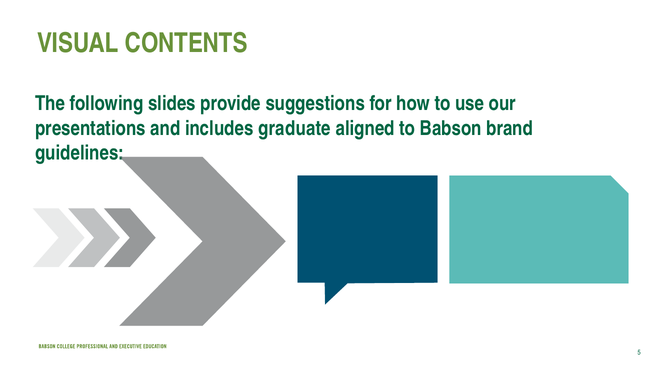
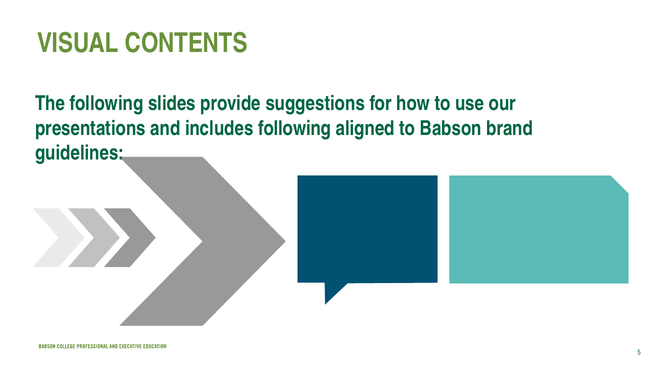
includes graduate: graduate -> following (295, 128)
